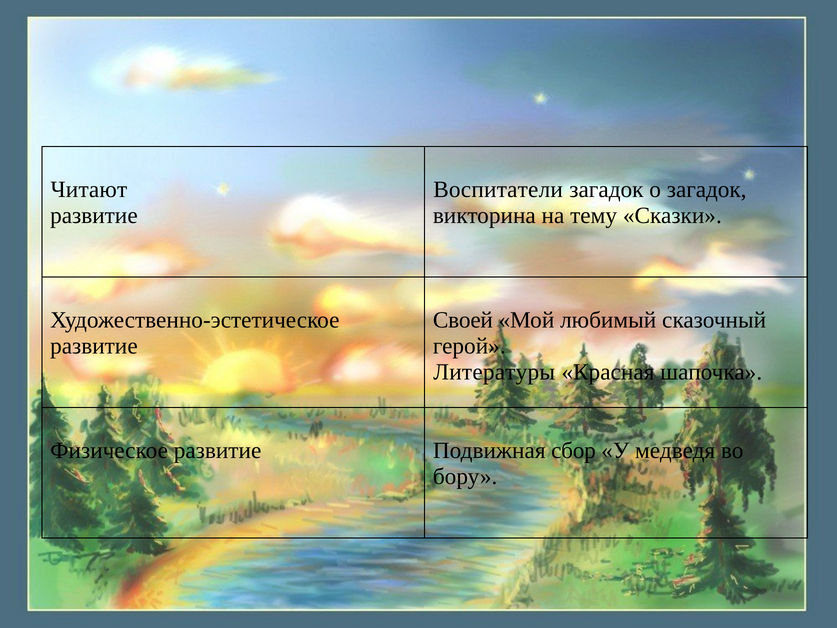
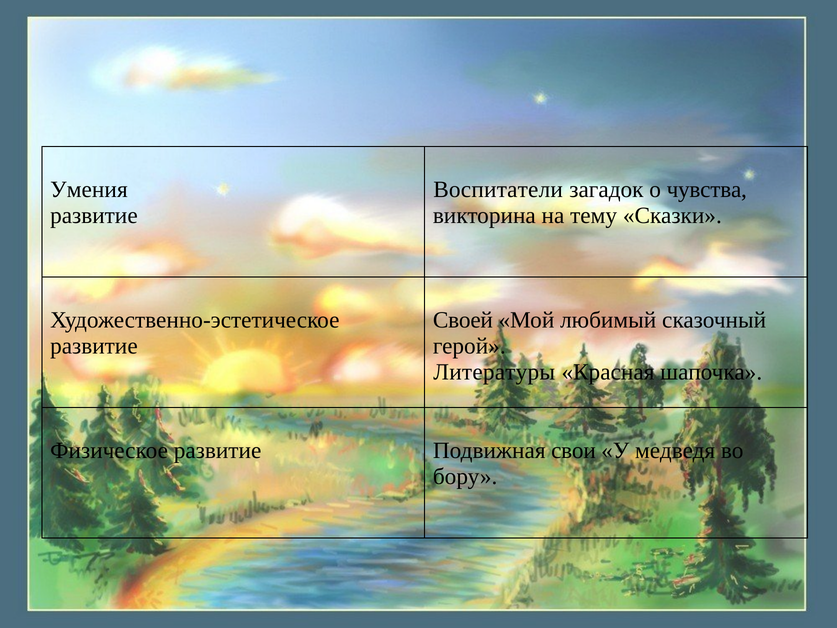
Читают: Читают -> Умения (89, 190)
о загадок: загадок -> чувства (707, 190)
сбор: сбор -> свои (573, 451)
